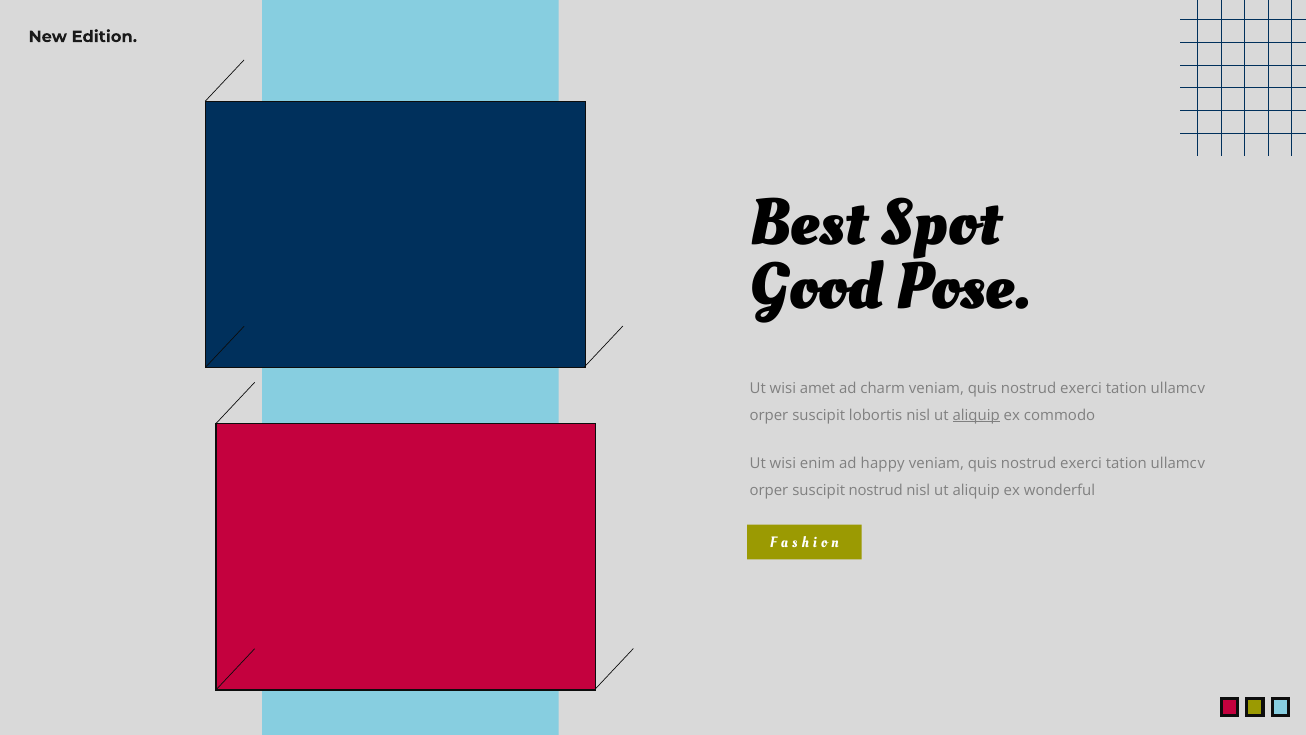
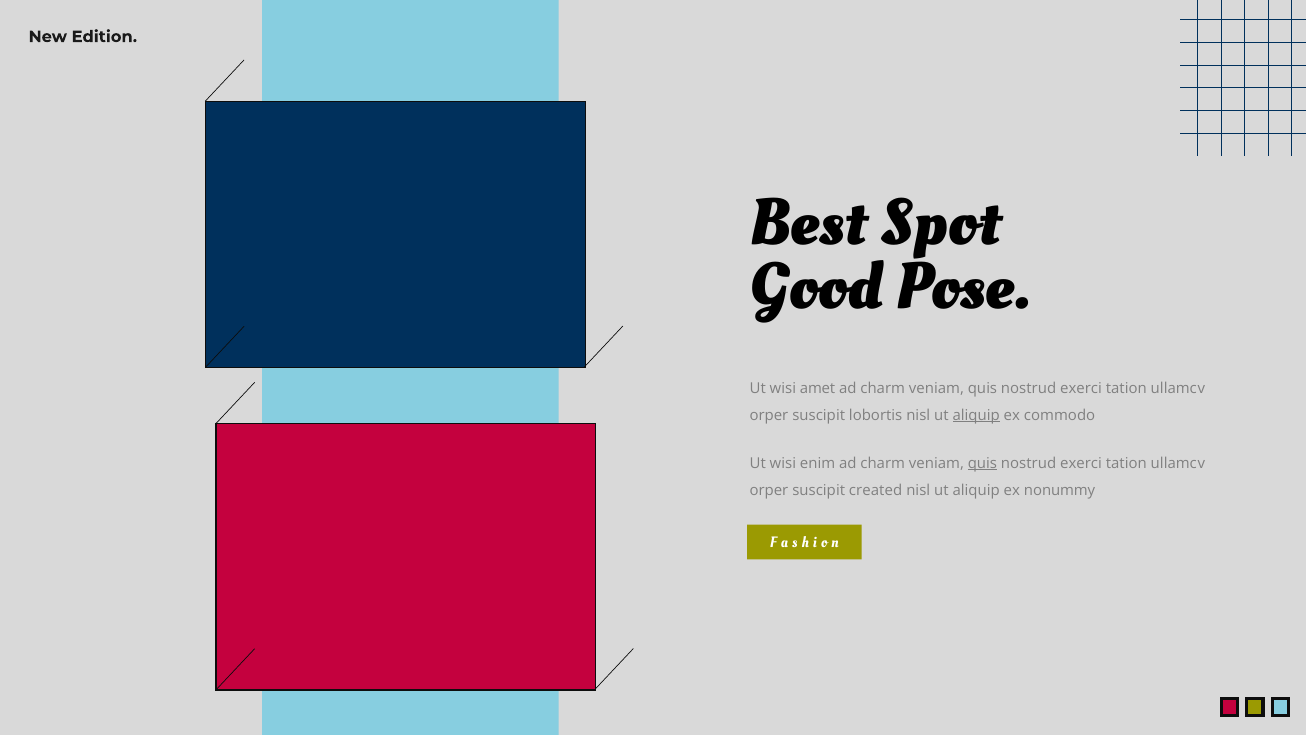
enim ad happy: happy -> charm (883, 463)
quis underline: none -> present (982, 463)
suscipit nostrud: nostrud -> created (876, 490)
wonderful: wonderful -> nonummy (1060, 490)
